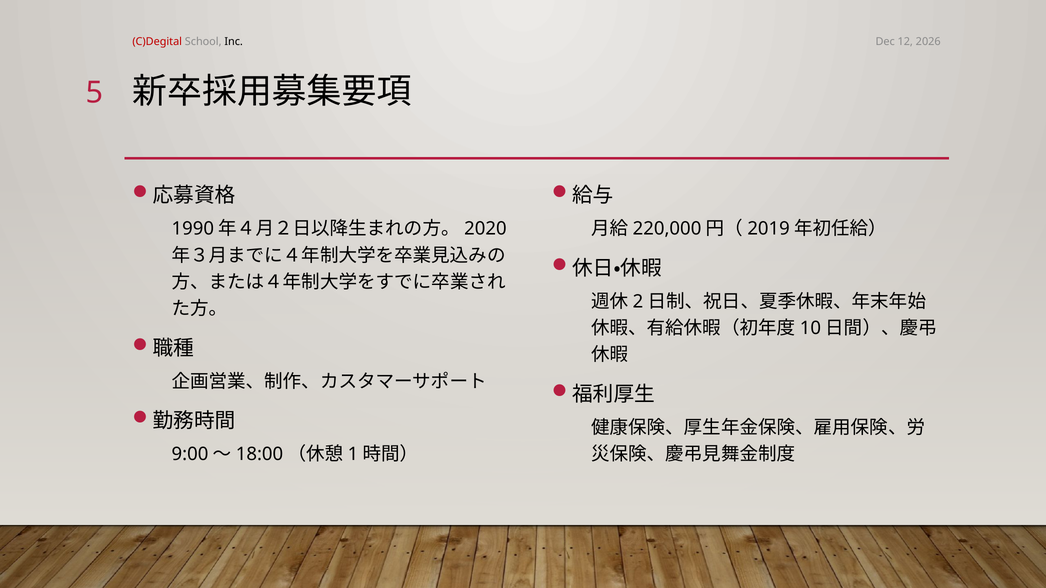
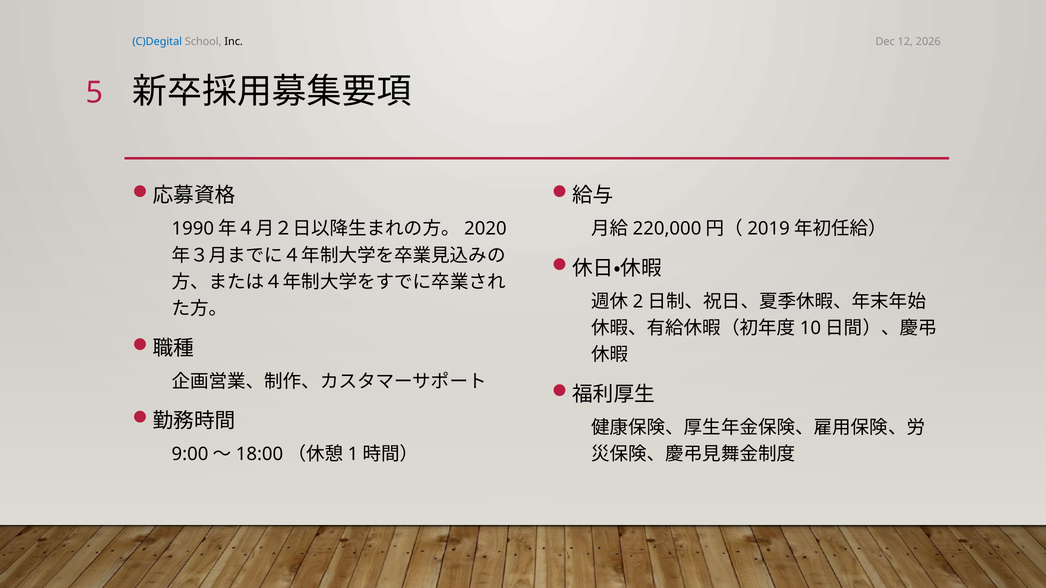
C)Degital colour: red -> blue (157, 41)
